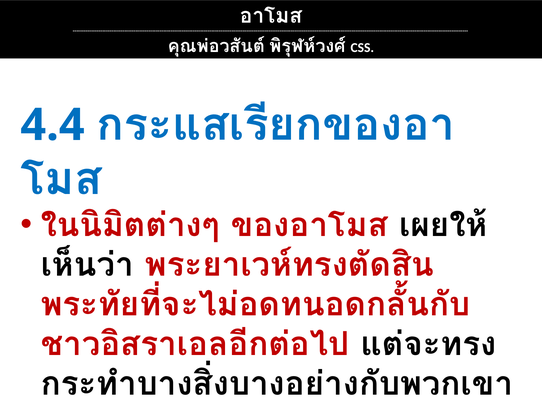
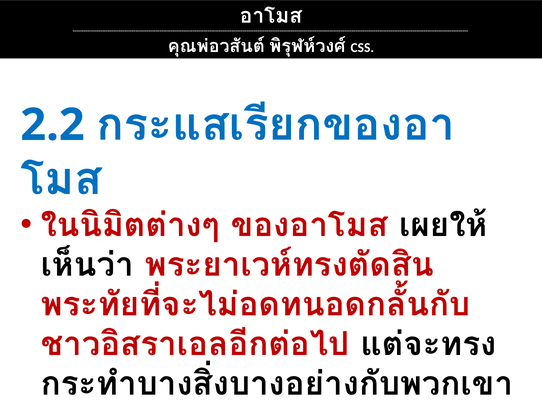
4.4: 4.4 -> 2.2 (53, 125)
